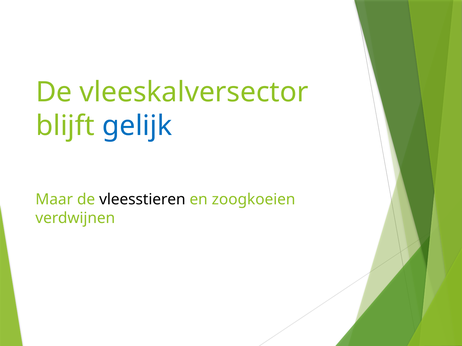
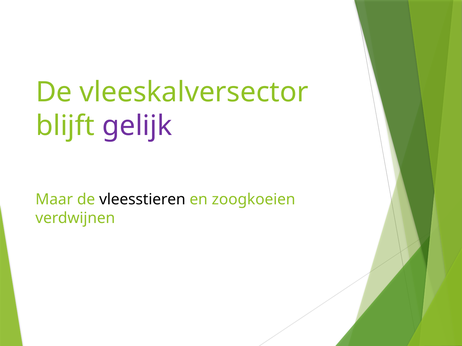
gelijk colour: blue -> purple (137, 126)
